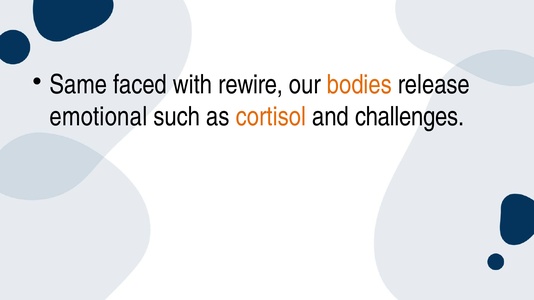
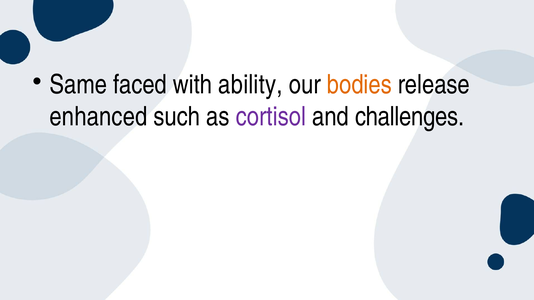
rewire: rewire -> ability (250, 85)
emotional: emotional -> enhanced (98, 117)
cortisol colour: orange -> purple (271, 117)
